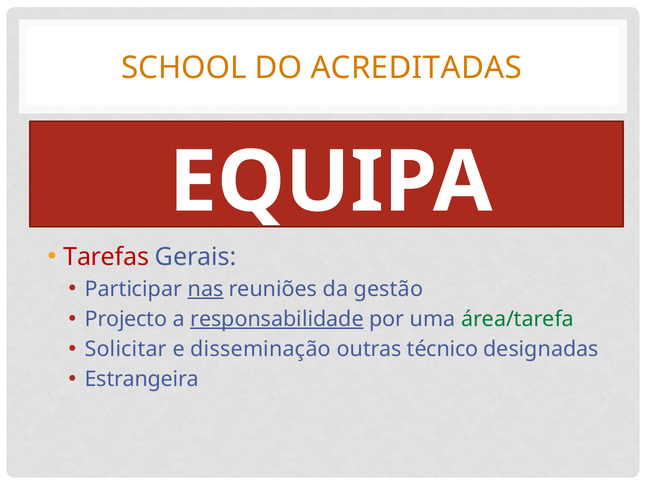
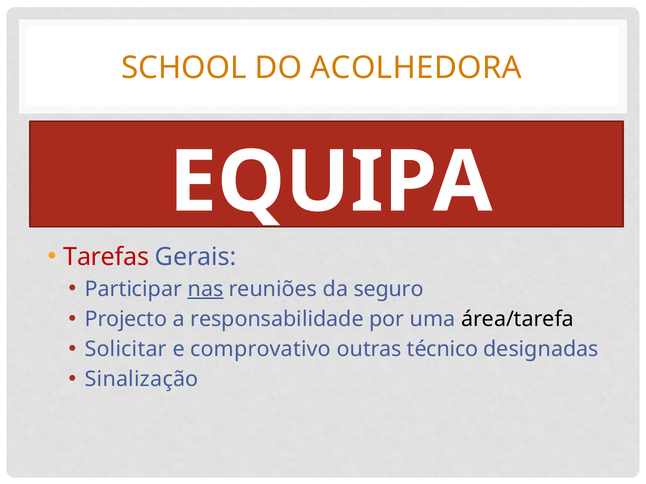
ACREDITADAS: ACREDITADAS -> ACOLHEDORA (416, 68)
gestão: gestão -> seguro (389, 289)
responsabilidade underline: present -> none (277, 319)
área/tarefa colour: green -> black (518, 319)
disseminação: disseminação -> comprovativo (261, 350)
Estrangeira: Estrangeira -> Sinalização (142, 380)
